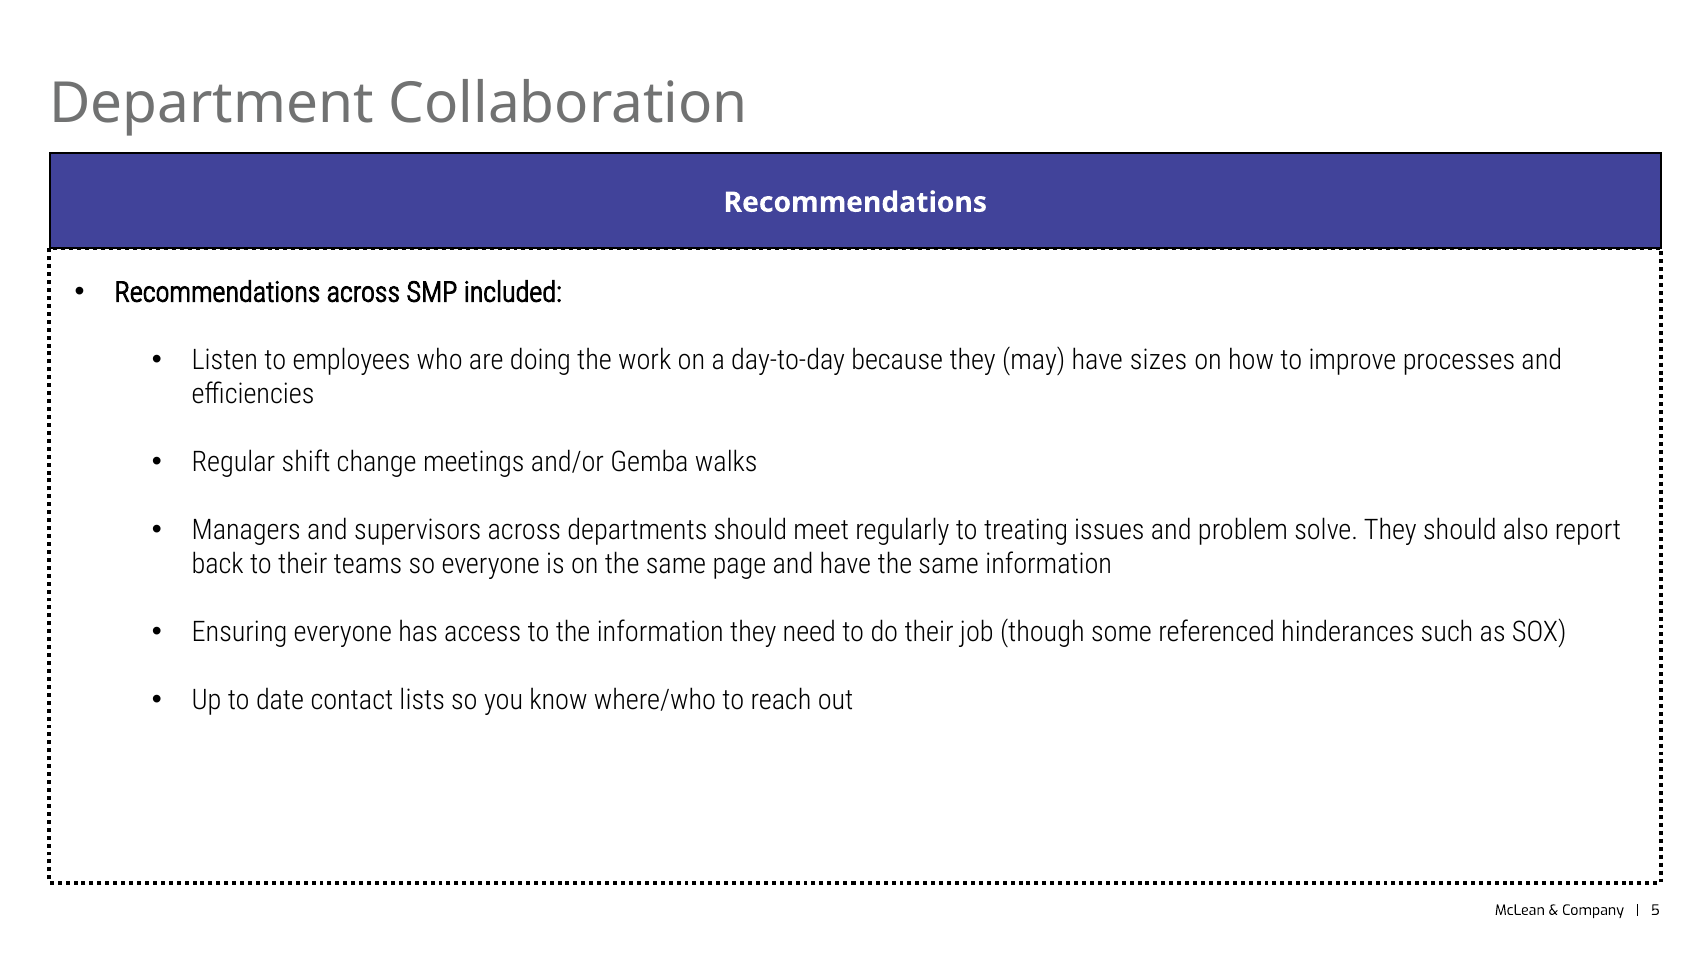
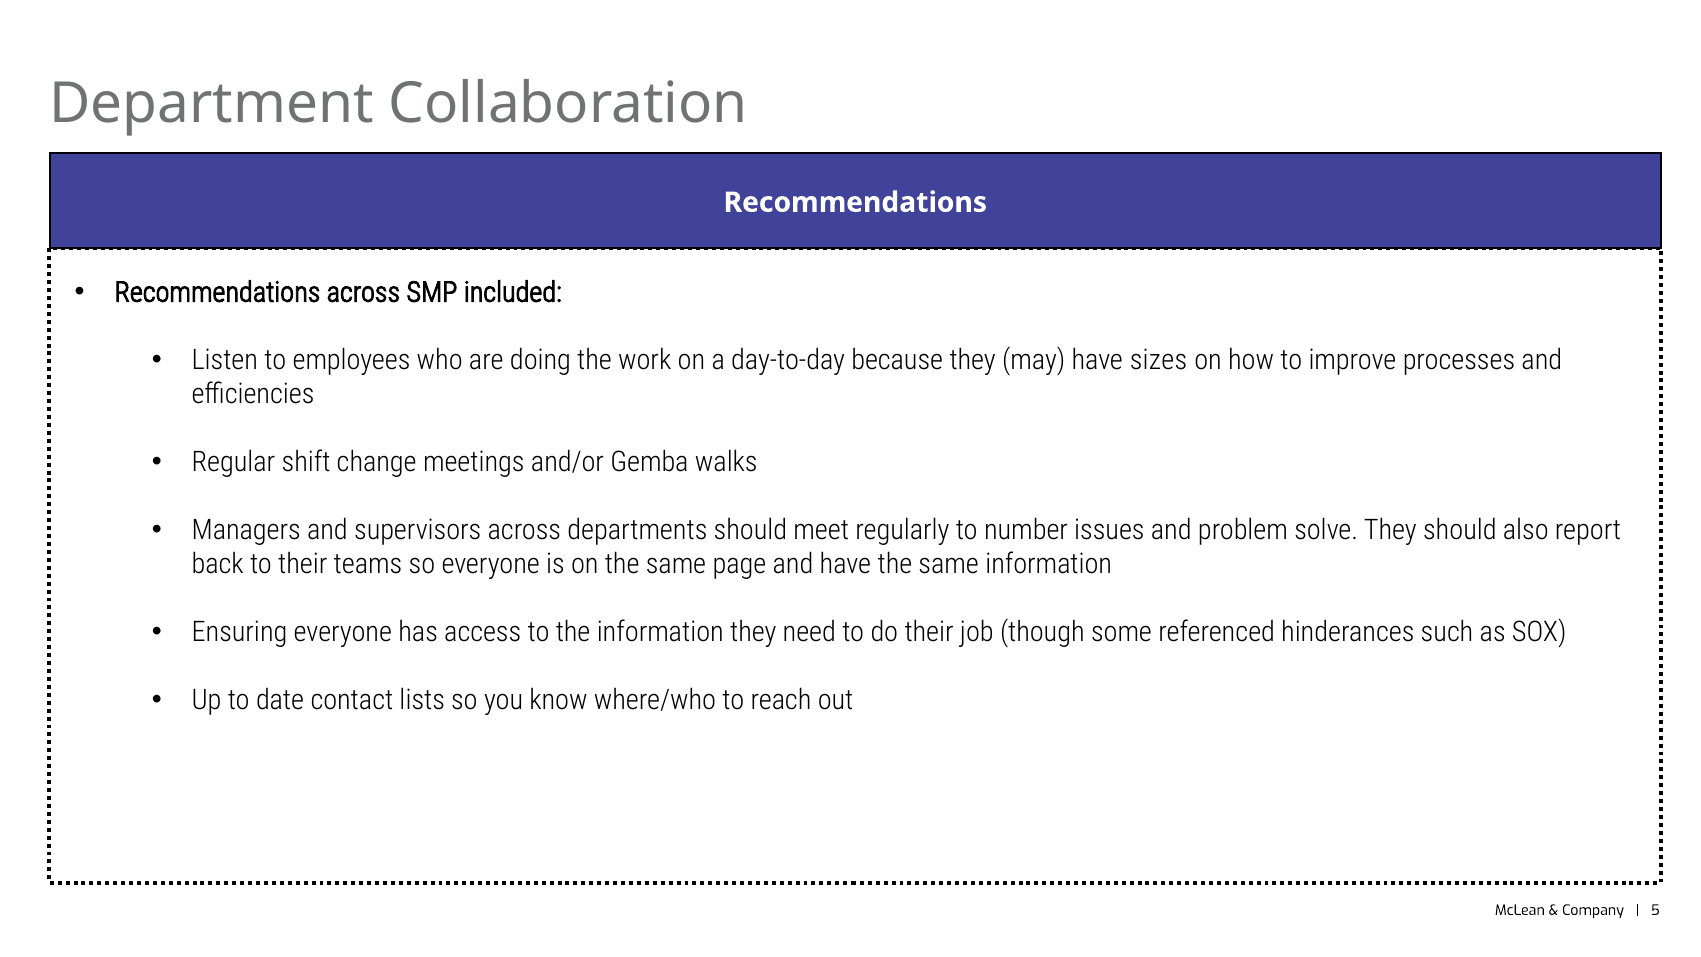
treating: treating -> number (1026, 530)
